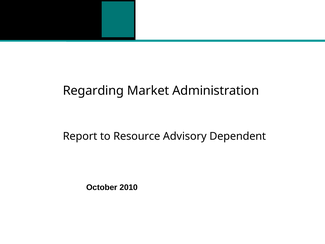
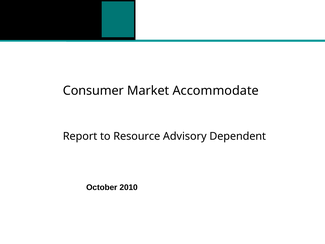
Regarding: Regarding -> Consumer (93, 91)
Administration: Administration -> Accommodate (216, 91)
